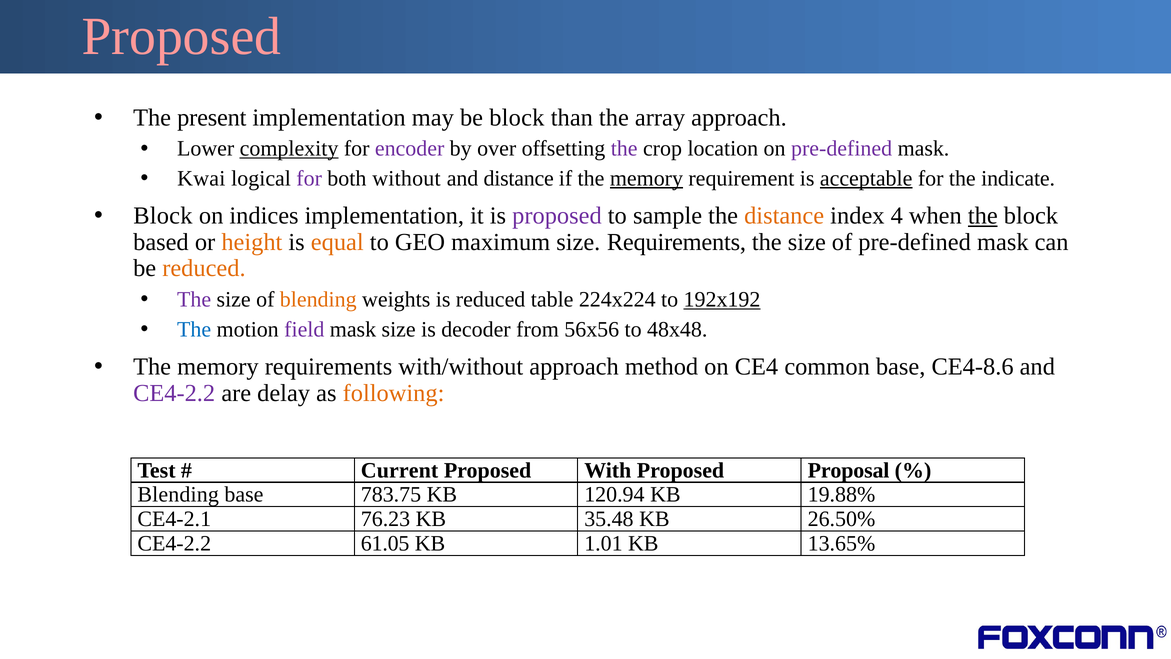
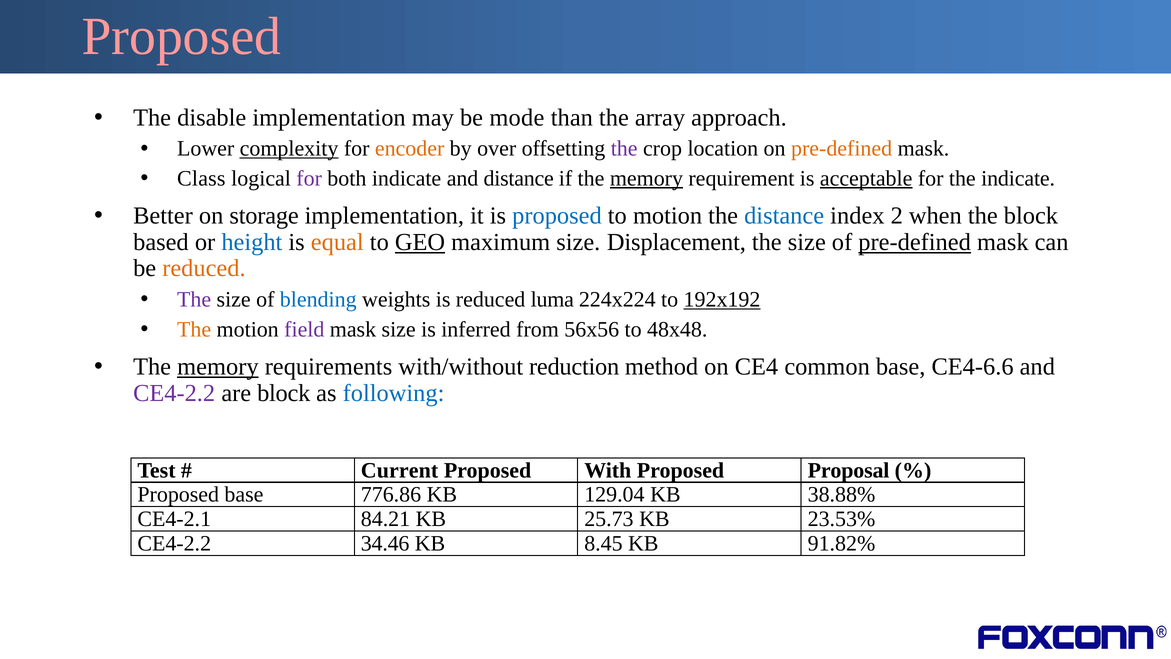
present: present -> disable (212, 117)
be block: block -> mode (517, 117)
encoder colour: purple -> orange (410, 149)
pre-defined colour: purple -> orange (842, 149)
Kwai: Kwai -> Class (201, 178)
both without: without -> indicate (407, 178)
Block: Block -> Better (163, 216)
indices: indices -> storage (264, 216)
proposed colour: purple -> blue (557, 216)
to sample: sample -> motion (668, 216)
distance colour: orange -> blue (784, 216)
4: 4 -> 2 (897, 216)
the underline: present -> none (983, 216)
height colour: orange -> blue (252, 242)
GEO underline: none -> present (420, 242)
size Requirements: Requirements -> Displacement (676, 242)
pre-defined underline: none -> present (915, 242)
blending colour: orange -> blue (318, 299)
table: table -> luma (552, 299)
The colour: blue -> orange (194, 329)
decoder: decoder -> inferred (476, 329)
memory underline: none -> present (218, 366)
with/without approach: approach -> reduction (574, 366)
CE4-8.6: CE4-8.6 -> CE4-6.6 (973, 366)
are delay: delay -> block (284, 393)
following colour: orange -> blue (394, 393)
Blending: Blending -> Proposed (178, 494)
783.75: 783.75 -> 776.86 (391, 494)
120.94: 120.94 -> 129.04 (614, 494)
19.88%: 19.88% -> 38.88% (842, 494)
76.23: 76.23 -> 84.21 (385, 519)
35.48: 35.48 -> 25.73 (609, 519)
26.50%: 26.50% -> 23.53% (842, 519)
61.05: 61.05 -> 34.46 (385, 543)
1.01: 1.01 -> 8.45 (603, 543)
13.65%: 13.65% -> 91.82% (842, 543)
